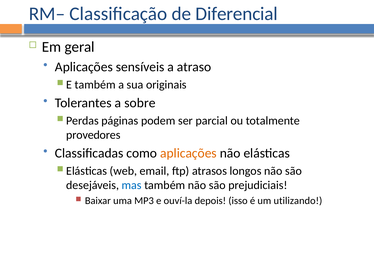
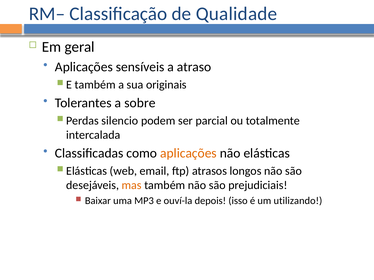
Diferencial: Diferencial -> Qualidade (237, 14)
páginas: páginas -> silencio (120, 121)
provedores: provedores -> intercalada (93, 135)
mas colour: blue -> orange (132, 186)
